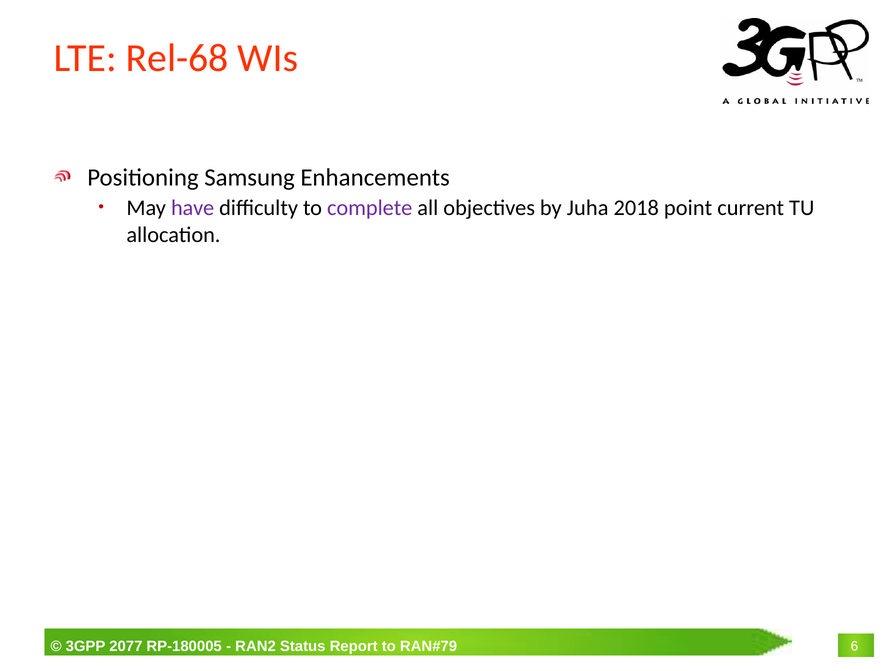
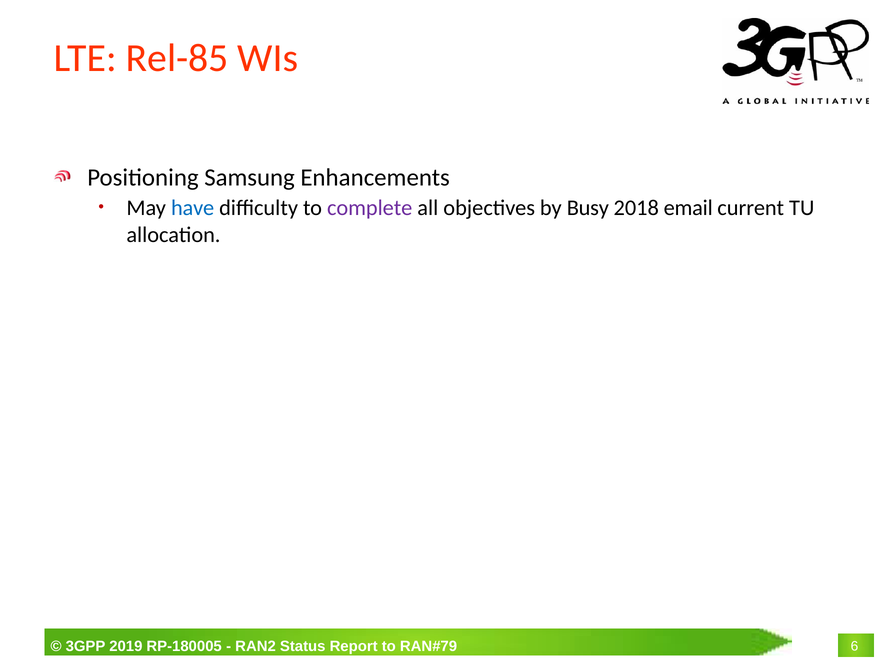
Rel-68: Rel-68 -> Rel-85 (177, 58)
have colour: purple -> blue (193, 208)
Juha: Juha -> Busy (588, 208)
point: point -> email (688, 208)
2077: 2077 -> 2019 (126, 647)
